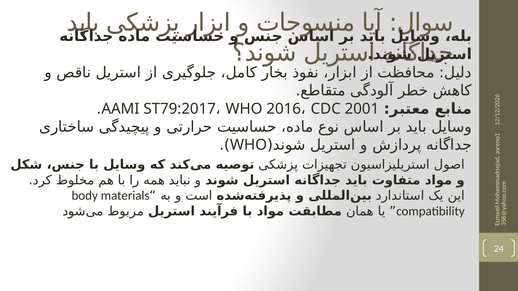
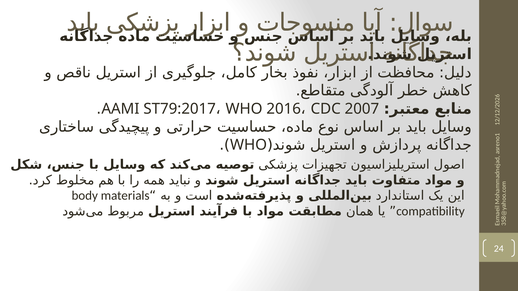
2001: 2001 -> 2007 (362, 109)
